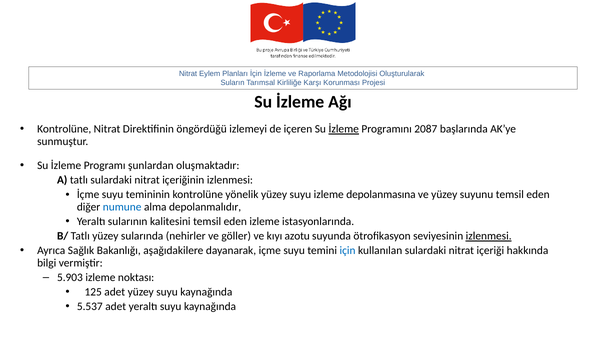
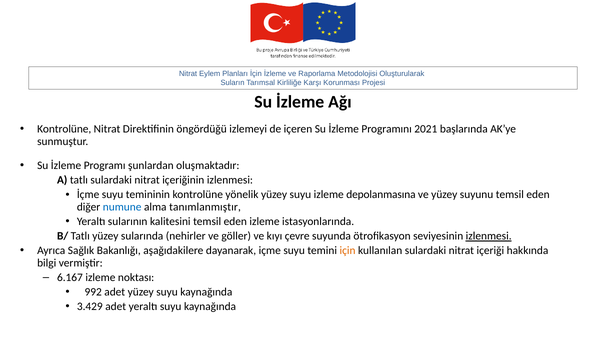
İzleme underline: present -> none (344, 129)
2087: 2087 -> 2021 (426, 129)
depolanmalıdır: depolanmalıdır -> tanımlanmıştır (205, 207)
azotu: azotu -> çevre (297, 236)
için colour: blue -> orange (348, 251)
5.903: 5.903 -> 6.167 (70, 277)
125: 125 -> 992 (93, 292)
5.537: 5.537 -> 3.429 (90, 306)
